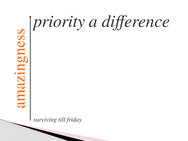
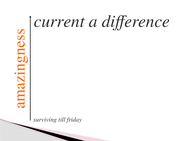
priority: priority -> current (59, 21)
